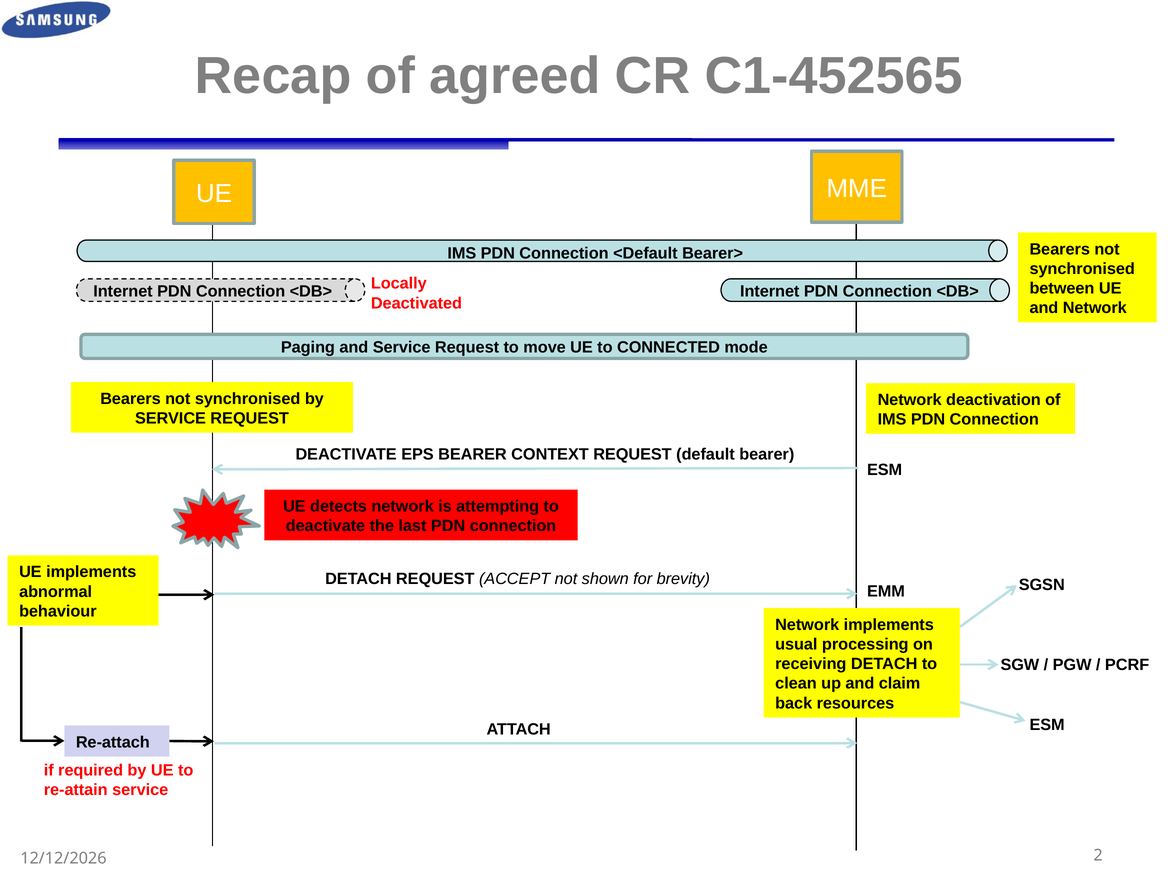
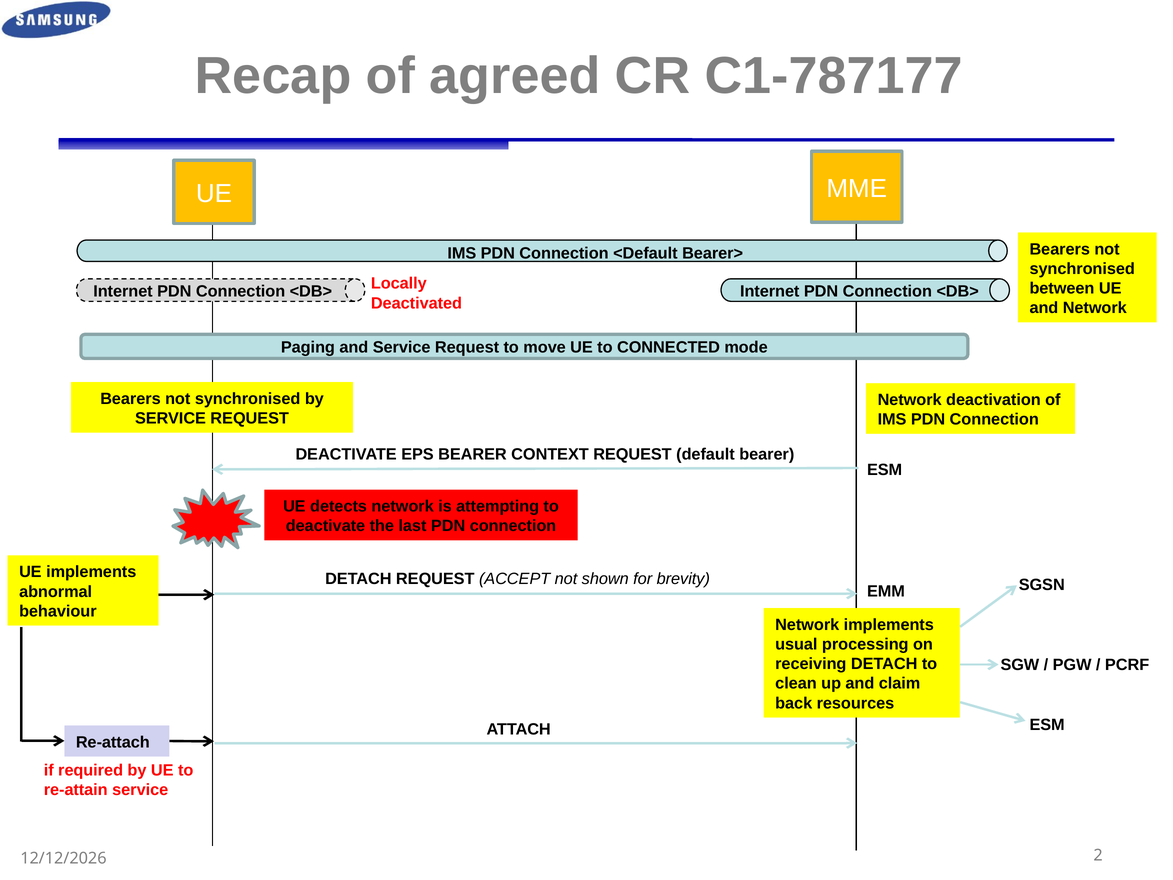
C1-452565: C1-452565 -> C1-787177 (834, 76)
